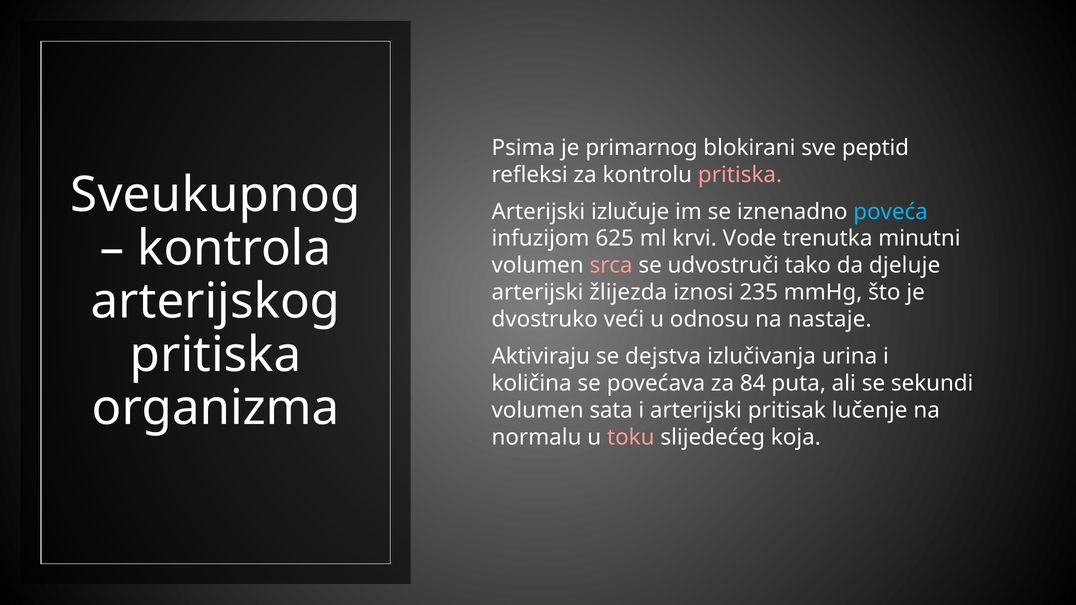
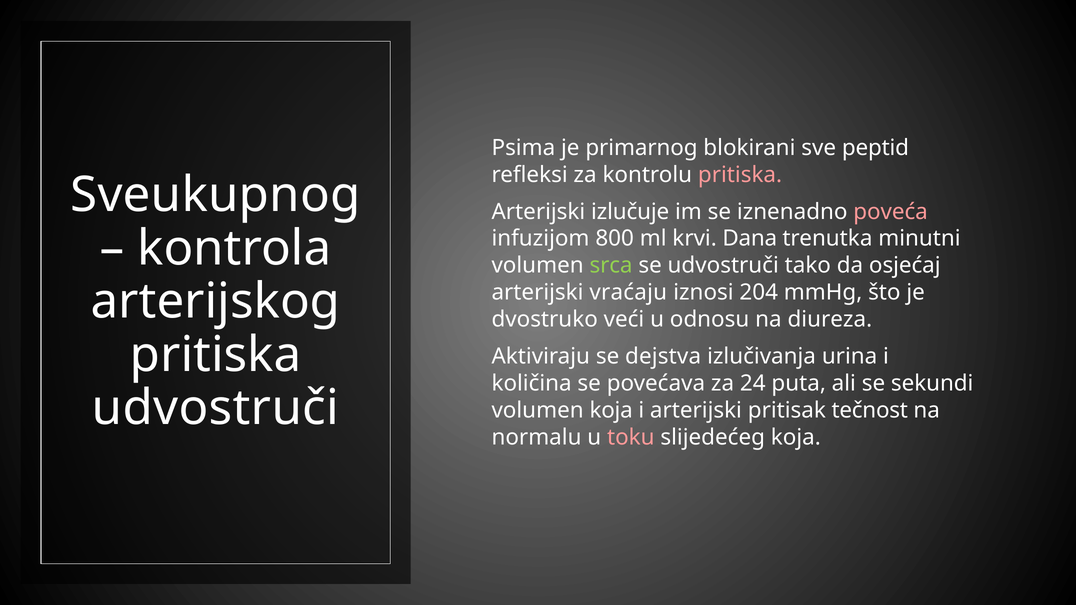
poveća colour: light blue -> pink (891, 212)
625: 625 -> 800 (615, 239)
Vode: Vode -> Dana (750, 239)
srca colour: pink -> light green (611, 266)
djeluje: djeluje -> osjećaj (905, 266)
žlijezda: žlijezda -> vraćaju (628, 293)
235: 235 -> 204 (759, 293)
nastaje: nastaje -> diureza (830, 319)
84: 84 -> 24 (753, 383)
organizma: organizma -> udvostruči (216, 408)
volumen sata: sata -> koja (611, 410)
lučenje: lučenje -> tečnost (870, 410)
